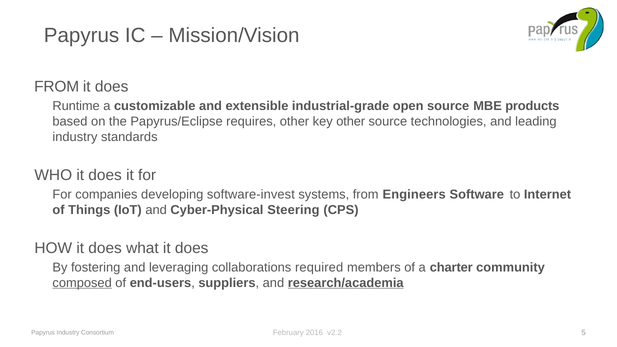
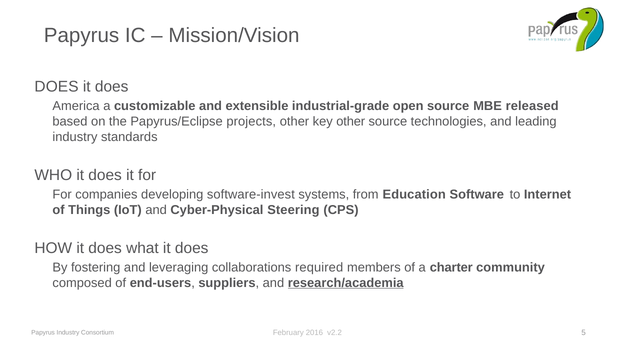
FROM: FROM -> DOES (57, 87)
Runtime: Runtime -> America (76, 106)
products: products -> released (532, 106)
requires: requires -> projects (251, 121)
Engineers: Engineers -> Education (414, 194)
composed underline: present -> none (82, 283)
